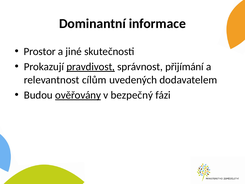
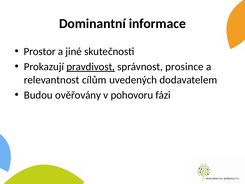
přijímání: přijímání -> prosince (184, 67)
ověřovány underline: present -> none (78, 95)
bezpečný: bezpečný -> pohovoru (132, 95)
